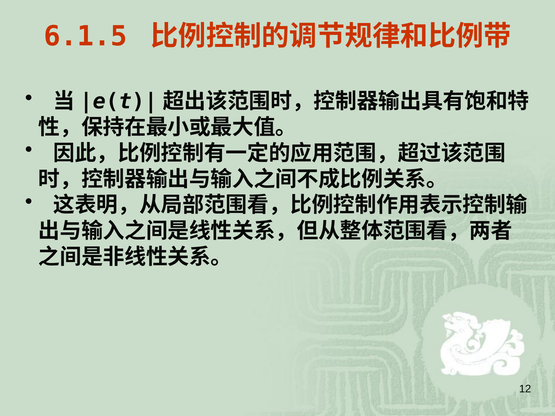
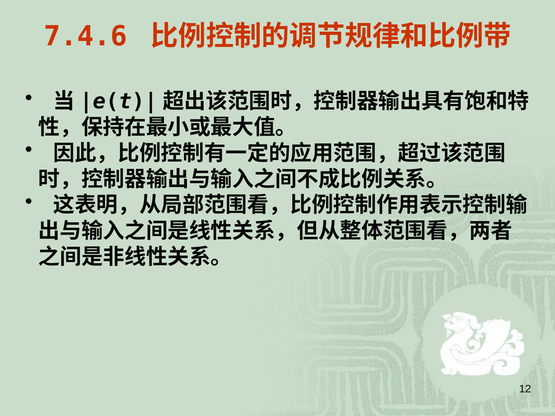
6.1.5: 6.1.5 -> 7.4.6 (85, 36)
